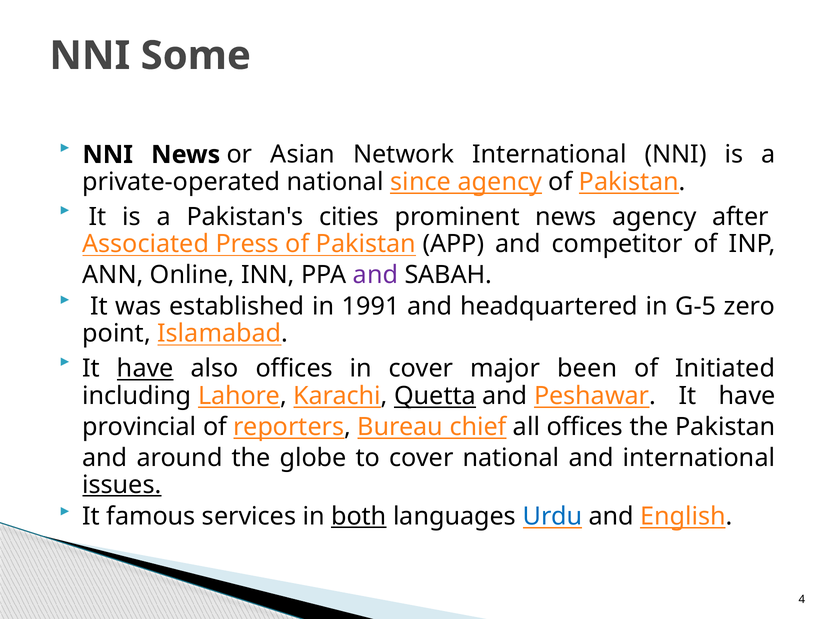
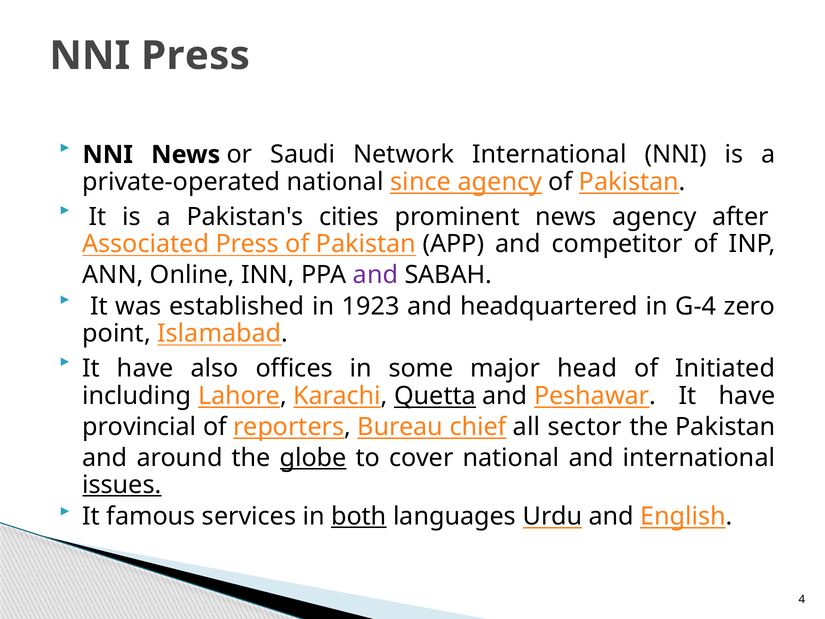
NNI Some: Some -> Press (196, 56)
Asian: Asian -> Saudi (303, 155)
1991: 1991 -> 1923 (371, 306)
G-5: G-5 -> G-4 (696, 306)
have underline: present -> none (145, 369)
in cover: cover -> some (421, 369)
been: been -> head (587, 369)
all offices: offices -> sector (585, 427)
globe underline: none -> present (313, 458)
Urdu colour: blue -> black (552, 516)
